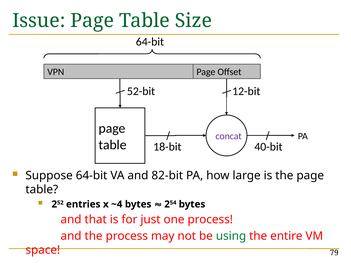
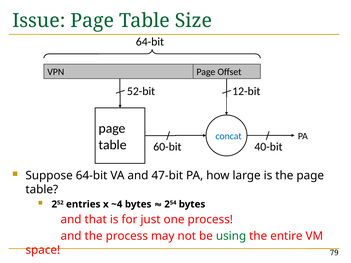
concat colour: purple -> blue (229, 136)
18-bit: 18-bit -> 60-bit (167, 147)
82-bit: 82-bit -> 47-bit (167, 176)
